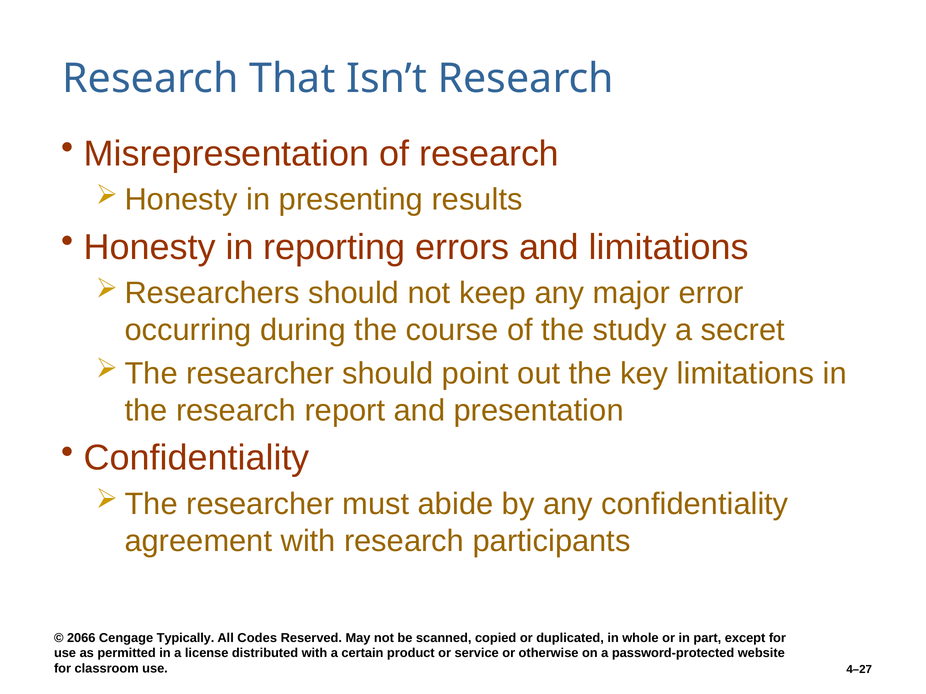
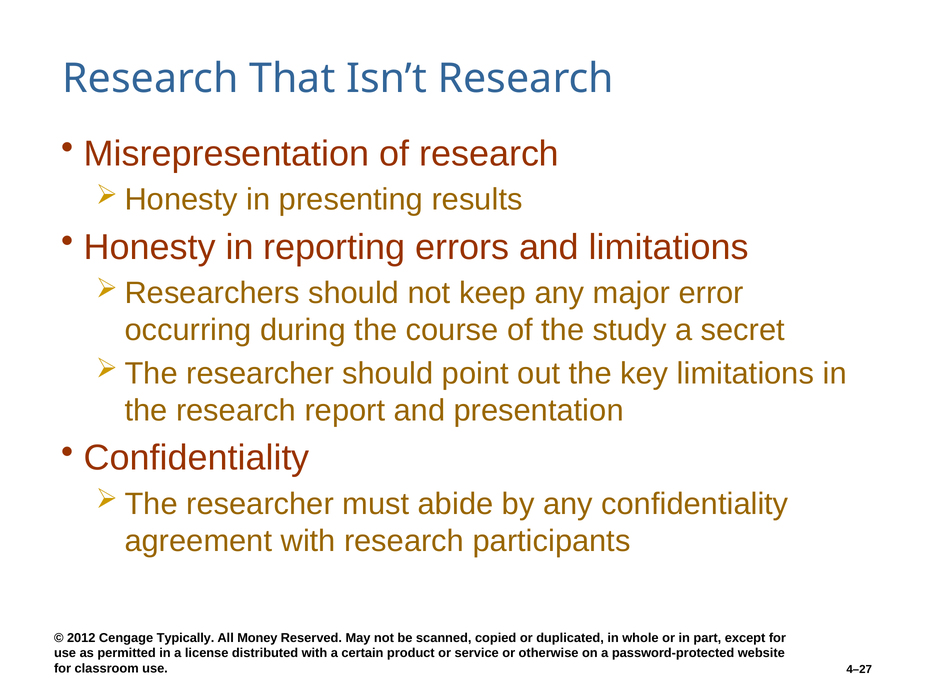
2066: 2066 -> 2012 (81, 638)
Codes: Codes -> Money (257, 638)
